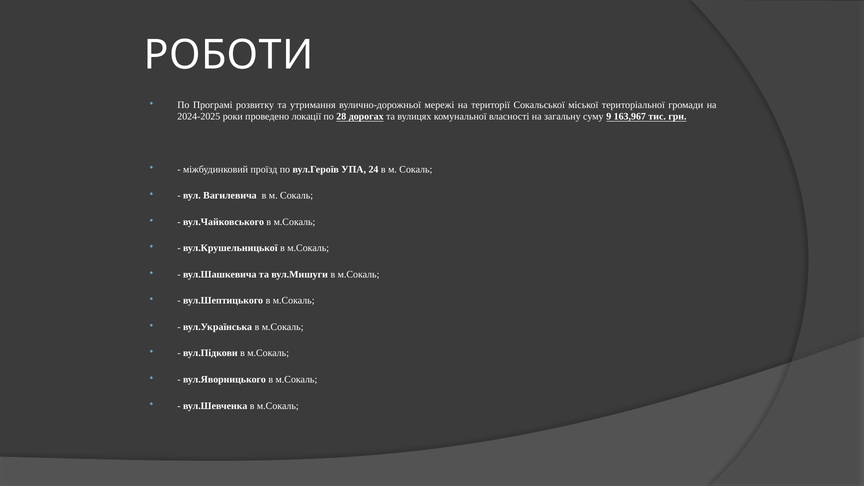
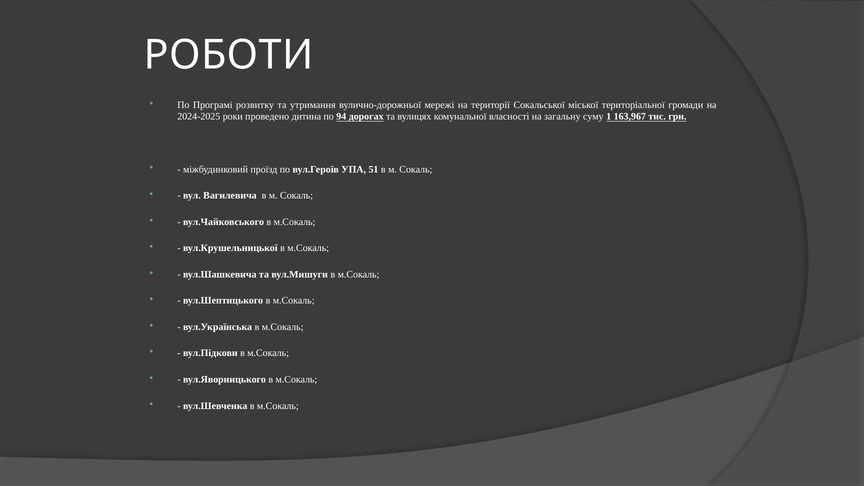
локації: локації -> дитина (306, 117)
28: 28 -> 94 (341, 117)
9: 9 -> 1 (609, 117)
24: 24 -> 51 (373, 169)
